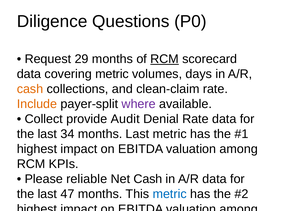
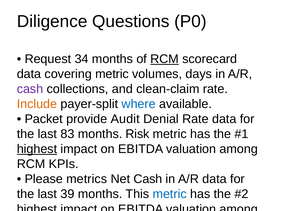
29: 29 -> 34 (82, 59)
cash colour: orange -> purple (30, 89)
where colour: purple -> blue (139, 104)
Collect: Collect -> Packet (44, 119)
34: 34 -> 83 (67, 134)
months Last: Last -> Risk (137, 134)
highest underline: none -> present (37, 149)
reliable: reliable -> metrics (87, 179)
47: 47 -> 39 (67, 194)
